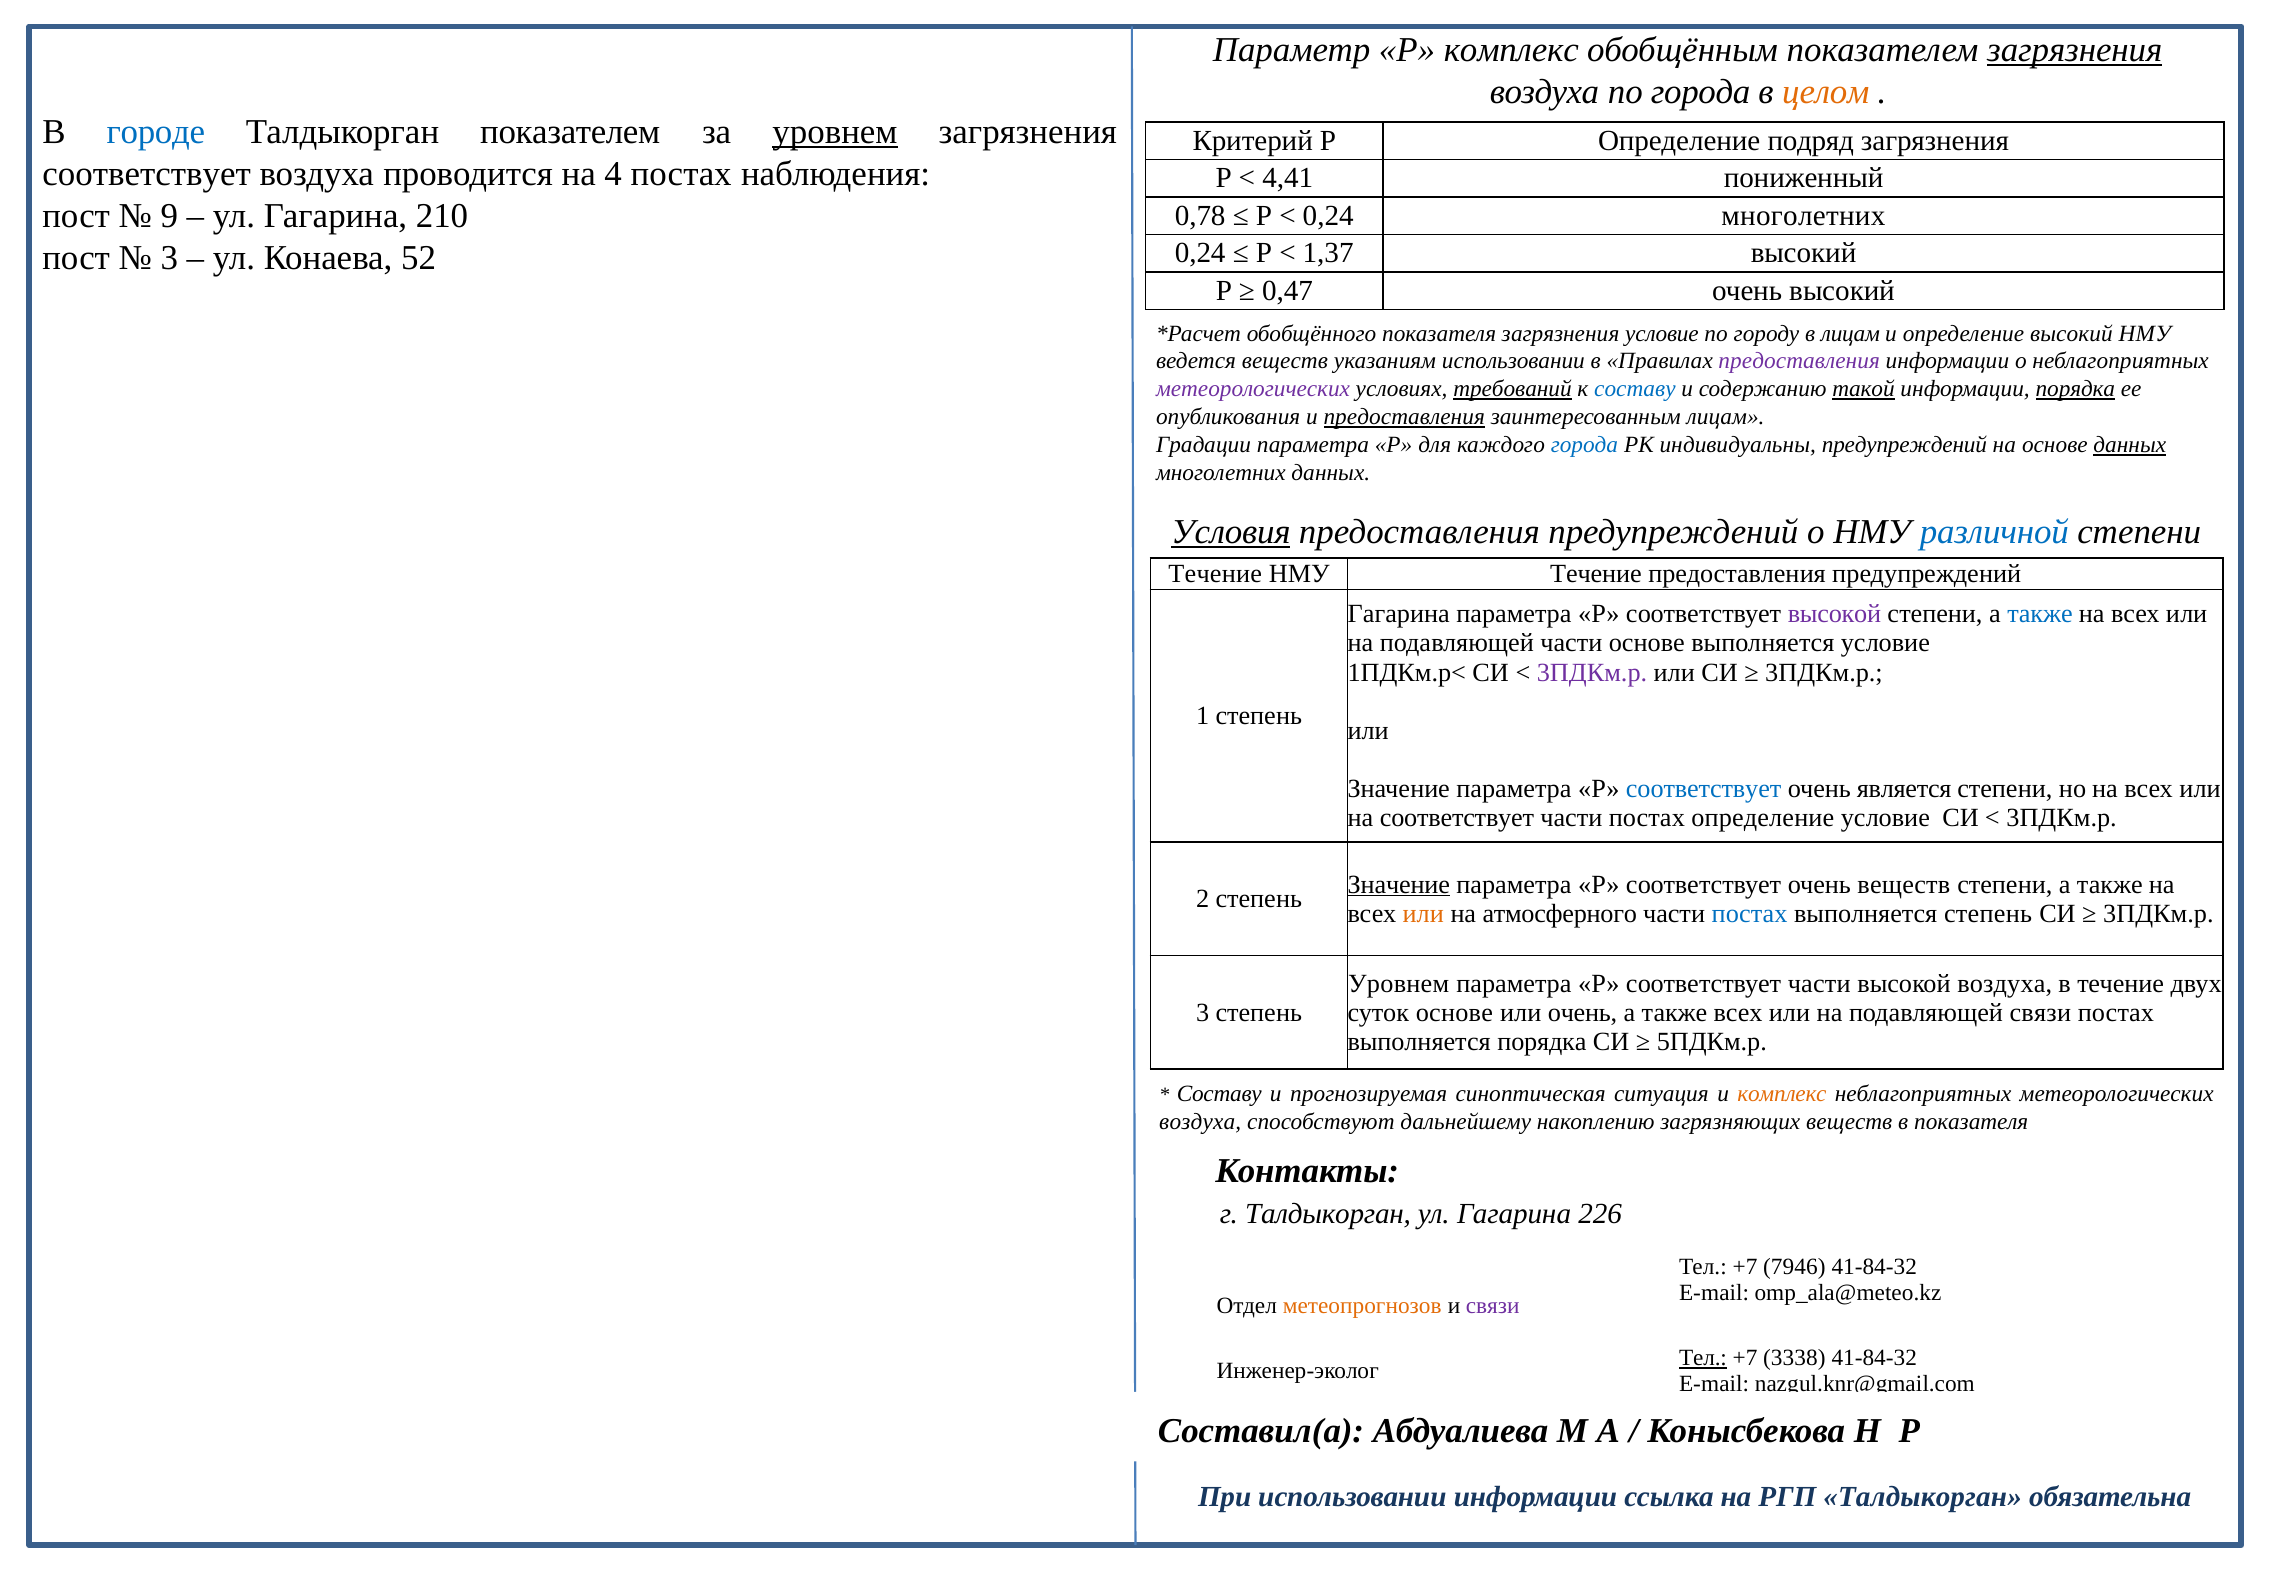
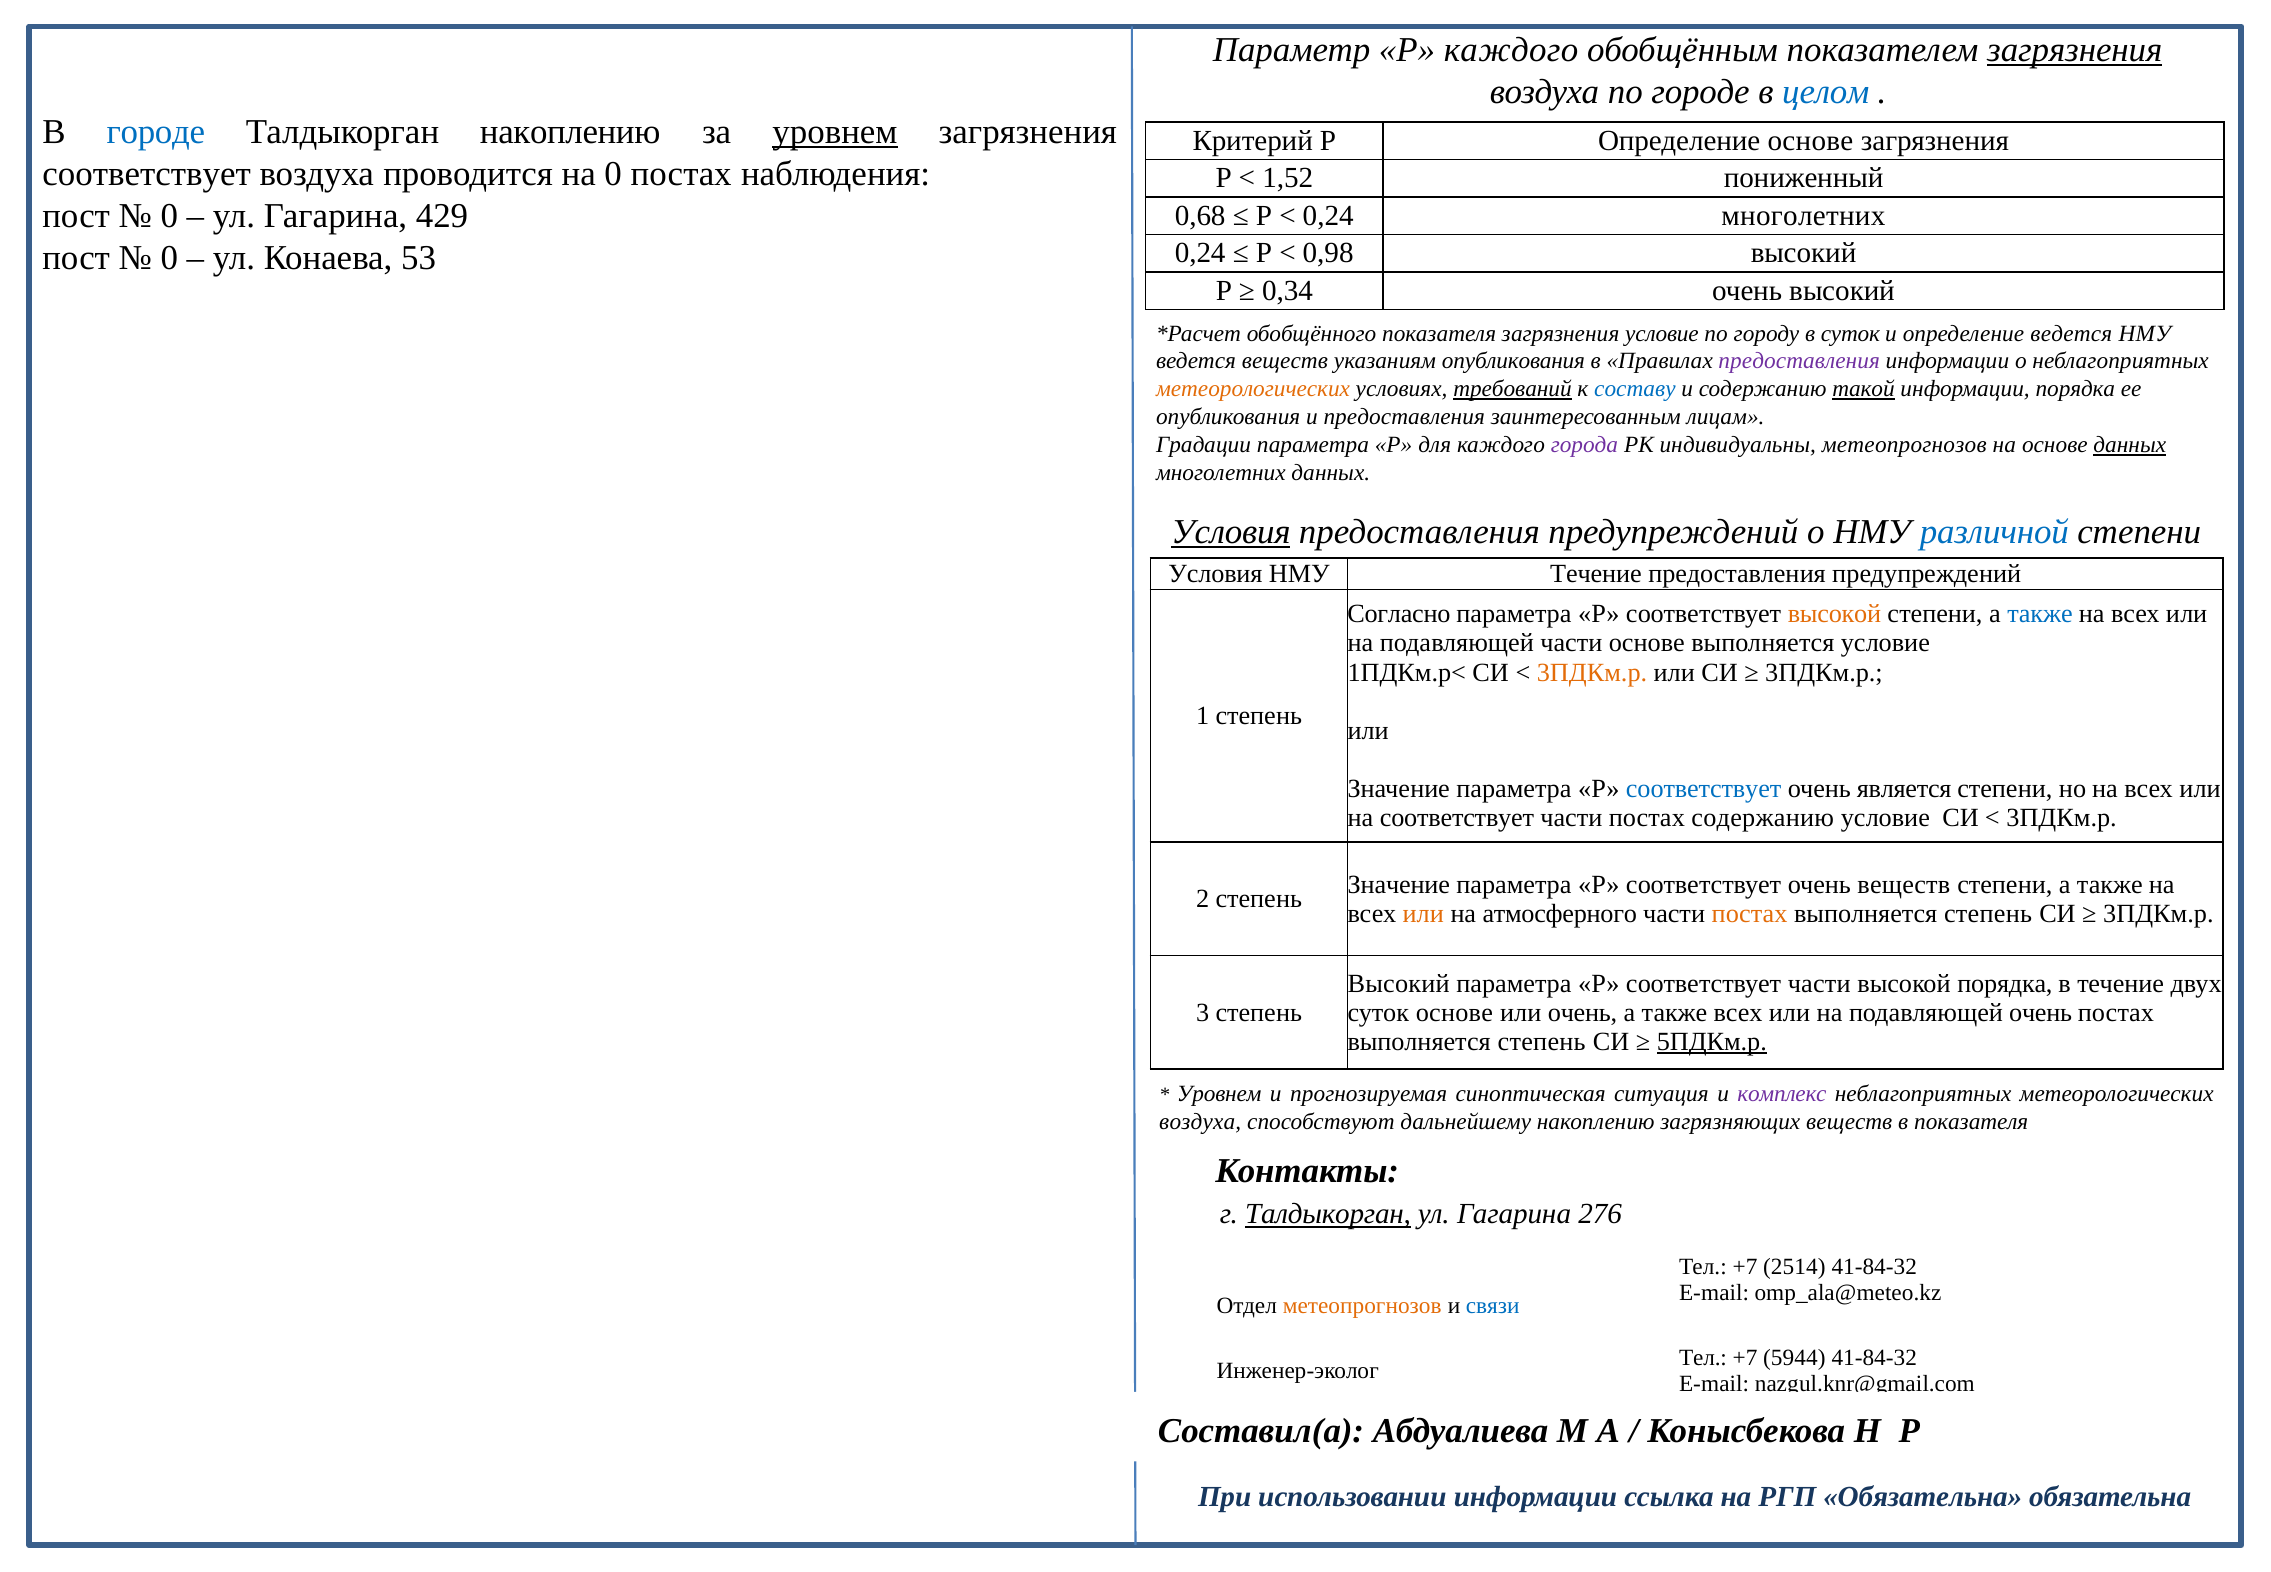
Р комплекс: комплекс -> каждого (1511, 50)
по города: города -> городе (1701, 92)
целом colour: orange -> blue (1826, 92)
Талдыкорган показателем: показателем -> накоплению (570, 132)
Определение подряд: подряд -> основе (1810, 141)
на 4: 4 -> 0 (613, 174)
4,41: 4,41 -> 1,52 (1288, 178)
9: 9 -> 0 (169, 216)
210: 210 -> 429 (442, 216)
0,78: 0,78 -> 0,68 (1200, 216)
1,37: 1,37 -> 0,98 (1328, 253)
3: 3 -> 0 (169, 258)
52: 52 -> 53 (419, 258)
0,47: 0,47 -> 0,34 (1288, 290)
в лицам: лицам -> суток (1850, 333)
определение высокий: высокий -> ведется (2071, 333)
указаниям использовании: использовании -> опубликования (1513, 361)
метеорологических colour: purple -> orange (1253, 389)
порядка underline: present -> none (2075, 389)
предоставления underline: present -> none (1404, 417)
города colour: blue -> purple (1584, 445)
индивидуальны предупреждений: предупреждений -> метеопрогнозов (1904, 445)
Течение: Течение -> Условия (1215, 574)
Гагарина: Гагарина -> Согласно (1399, 614)
высокой colour: purple -> orange (1834, 614)
3ПДКм.р colour: purple -> orange (1592, 672)
постах определение: определение -> содержанию (1763, 818)
Значение underline: present -> none (1399, 884)
постах colour: blue -> orange (1750, 914)
Уровнем: Уровнем -> Высокий (1399, 984)
высокой воздуха: воздуха -> порядка (2005, 984)
подавляющей связи: связи -> очень (2041, 1013)
порядка: порядка -> степень (1542, 1042)
5ПДКм.р underline: none -> present (1712, 1042)
Составу: Составу -> Уровнем (1219, 1094)
комплекс colour: orange -> purple (1782, 1094)
Талдыкорган underline: none -> present (1328, 1214)
226: 226 -> 276 (1600, 1214)
7946: 7946 -> 2514 (1794, 1267)
связи colour: purple -> blue (1493, 1306)
Тел underline: present -> none (1703, 1358)
3338: 3338 -> 5944 (1794, 1358)
РГП Талдыкорган: Талдыкорган -> Обязательна (1923, 1497)
